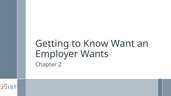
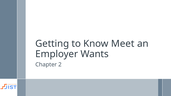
Want: Want -> Meet (123, 44)
